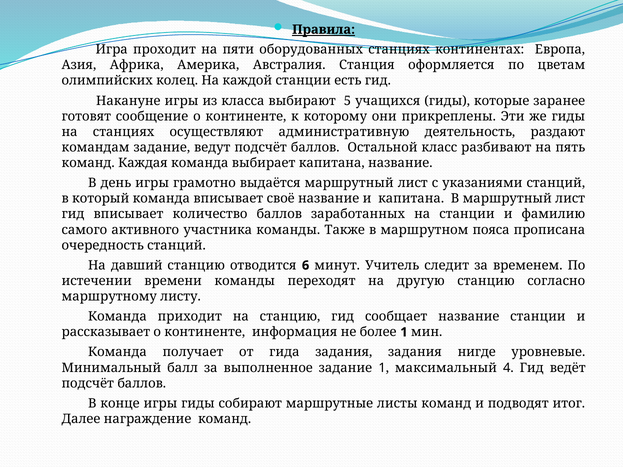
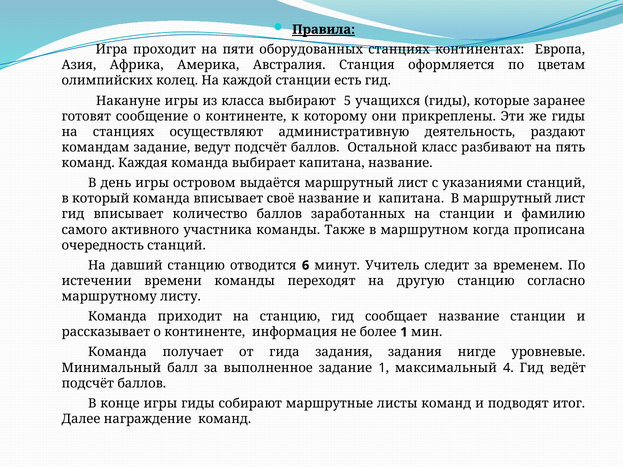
грамотно: грамотно -> островом (204, 183)
пояса: пояса -> когда (491, 230)
